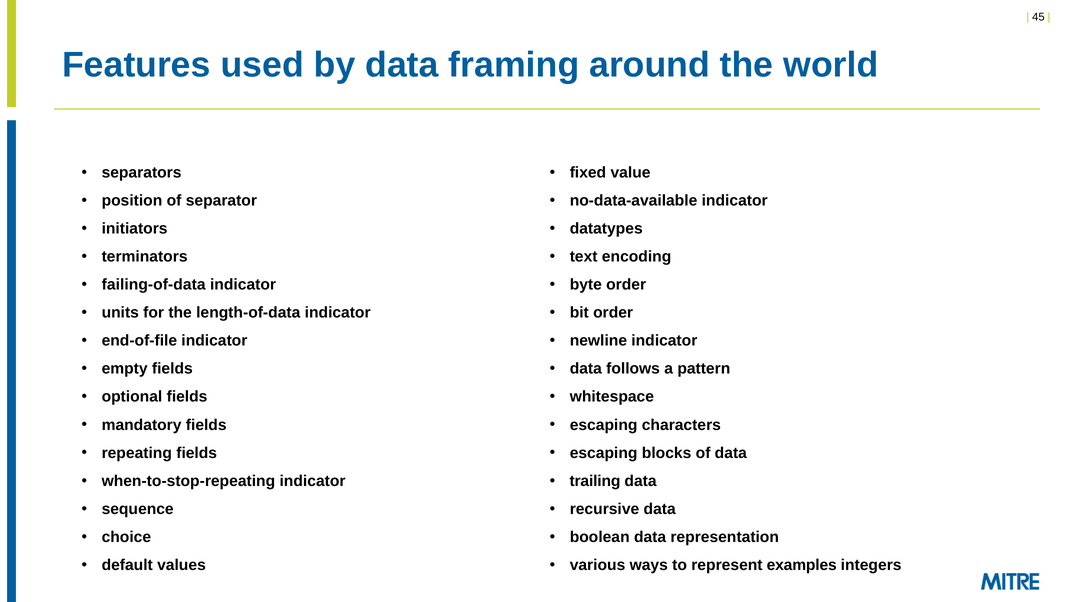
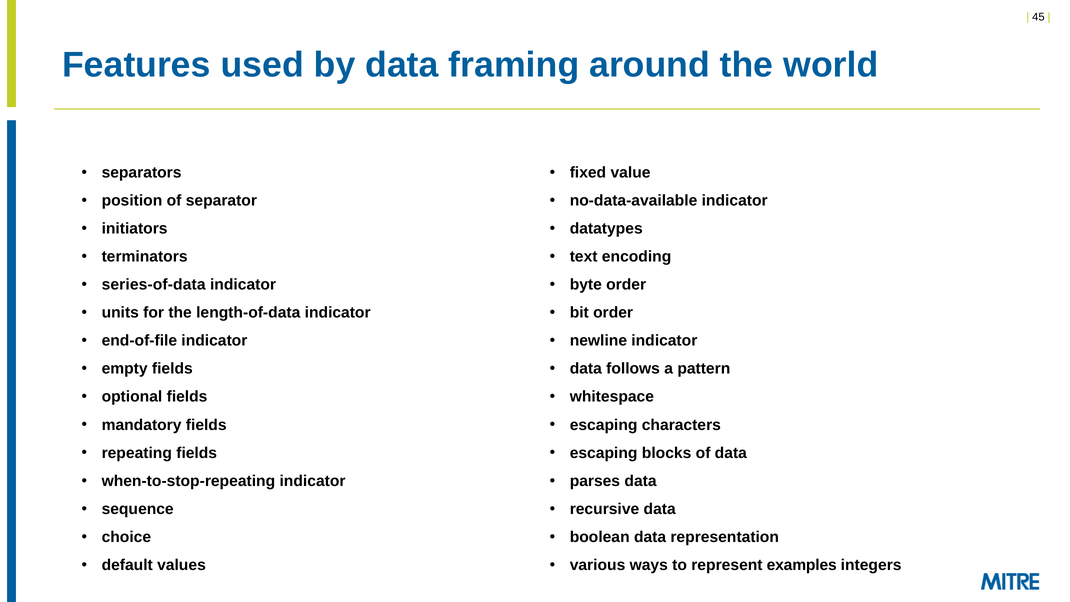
failing-of-data: failing-of-data -> series-of-data (154, 285)
trailing: trailing -> parses (595, 481)
